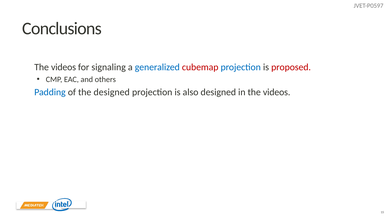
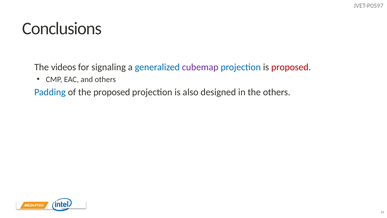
cubemap colour: red -> purple (200, 67)
the designed: designed -> proposed (112, 92)
the videos: videos -> others (277, 92)
